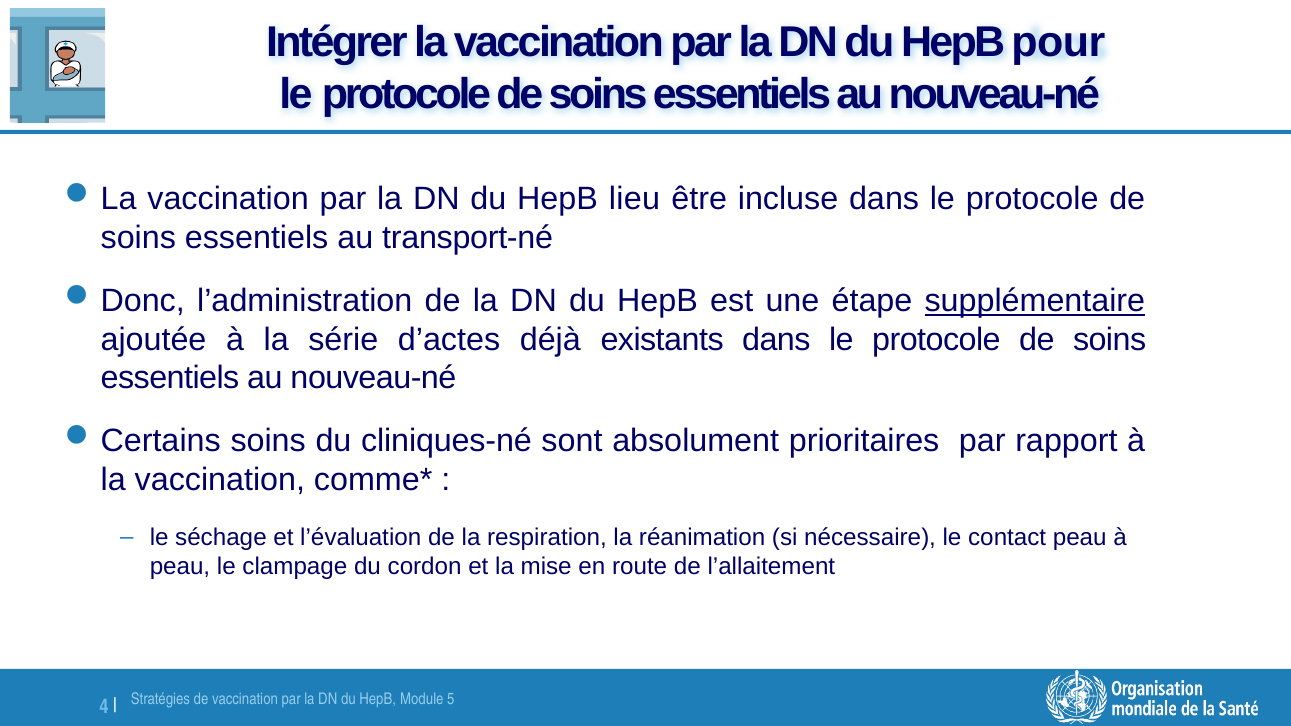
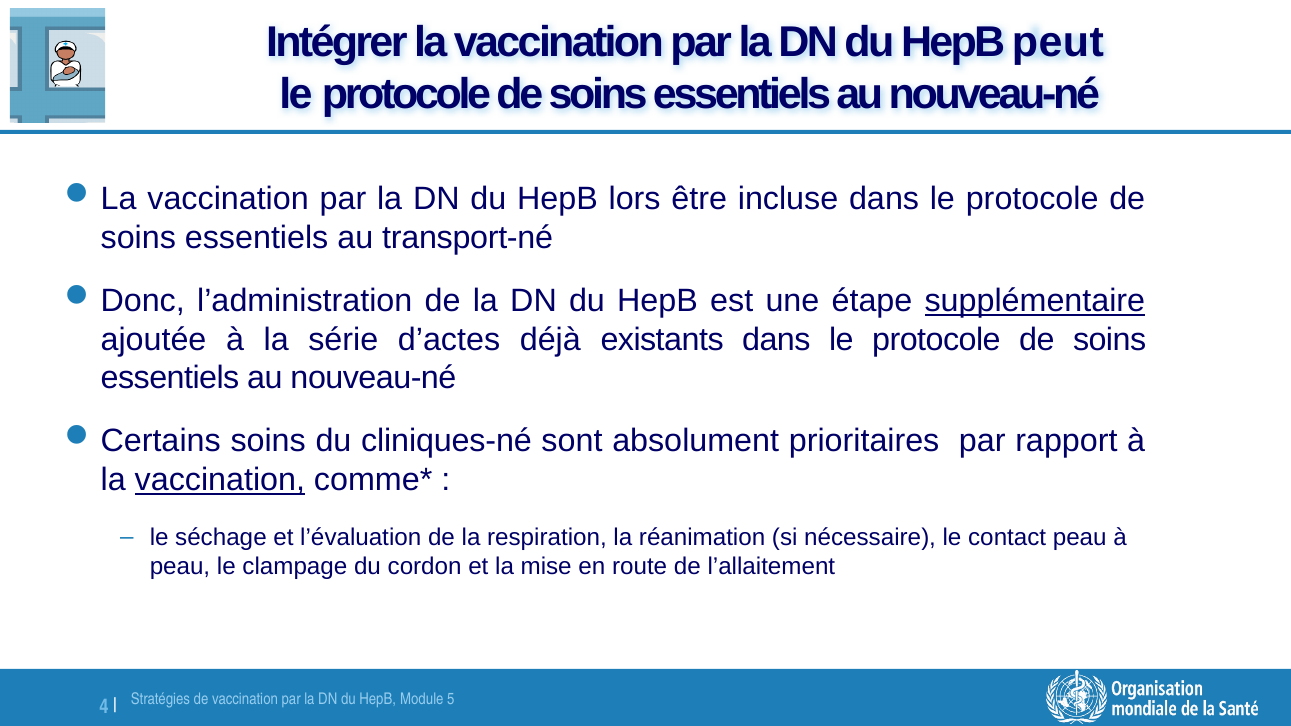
pour: pour -> peut (1058, 43)
lieu: lieu -> lors (635, 199)
vaccination underline: none -> present (220, 480)
